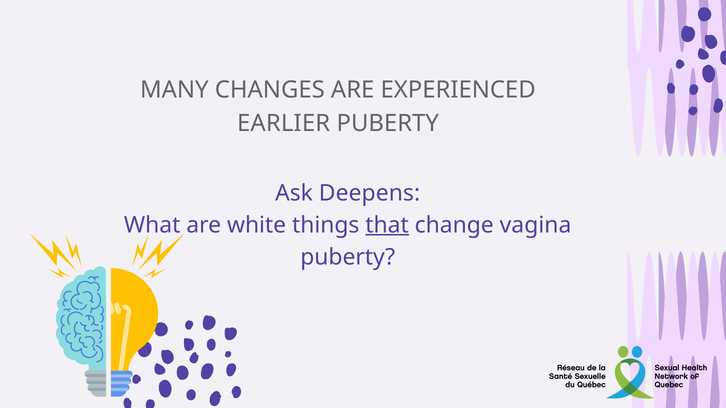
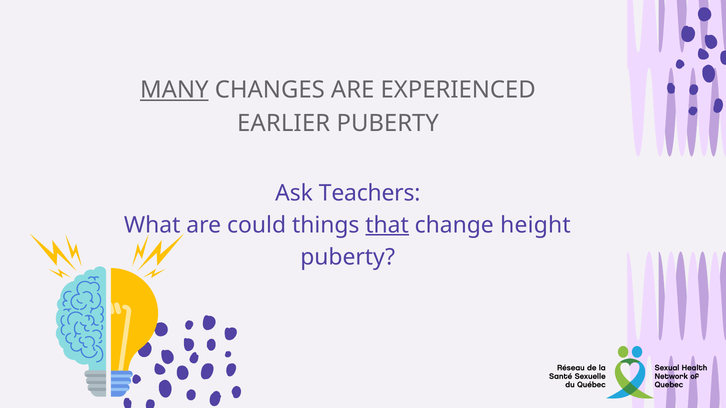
MANY underline: none -> present (174, 90)
Deepens: Deepens -> Teachers (370, 193)
white: white -> could (257, 225)
vagina: vagina -> height (535, 225)
